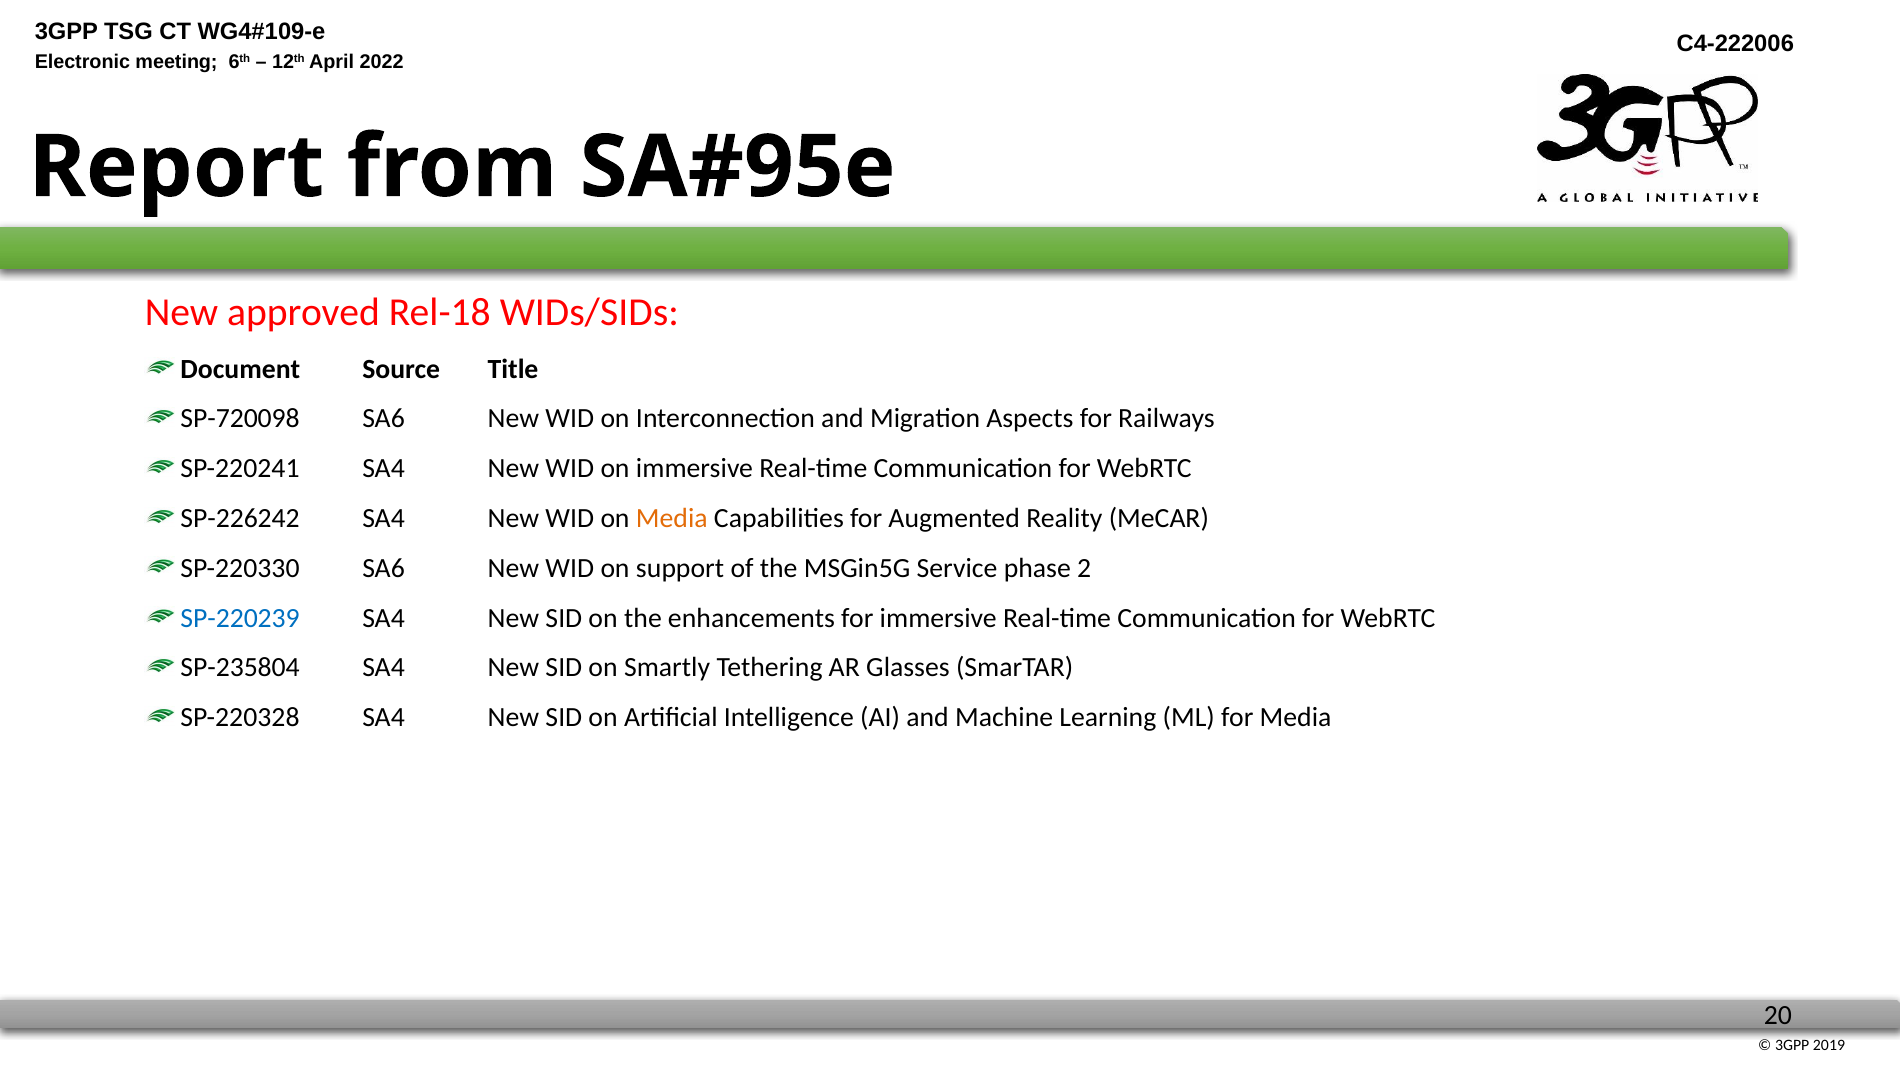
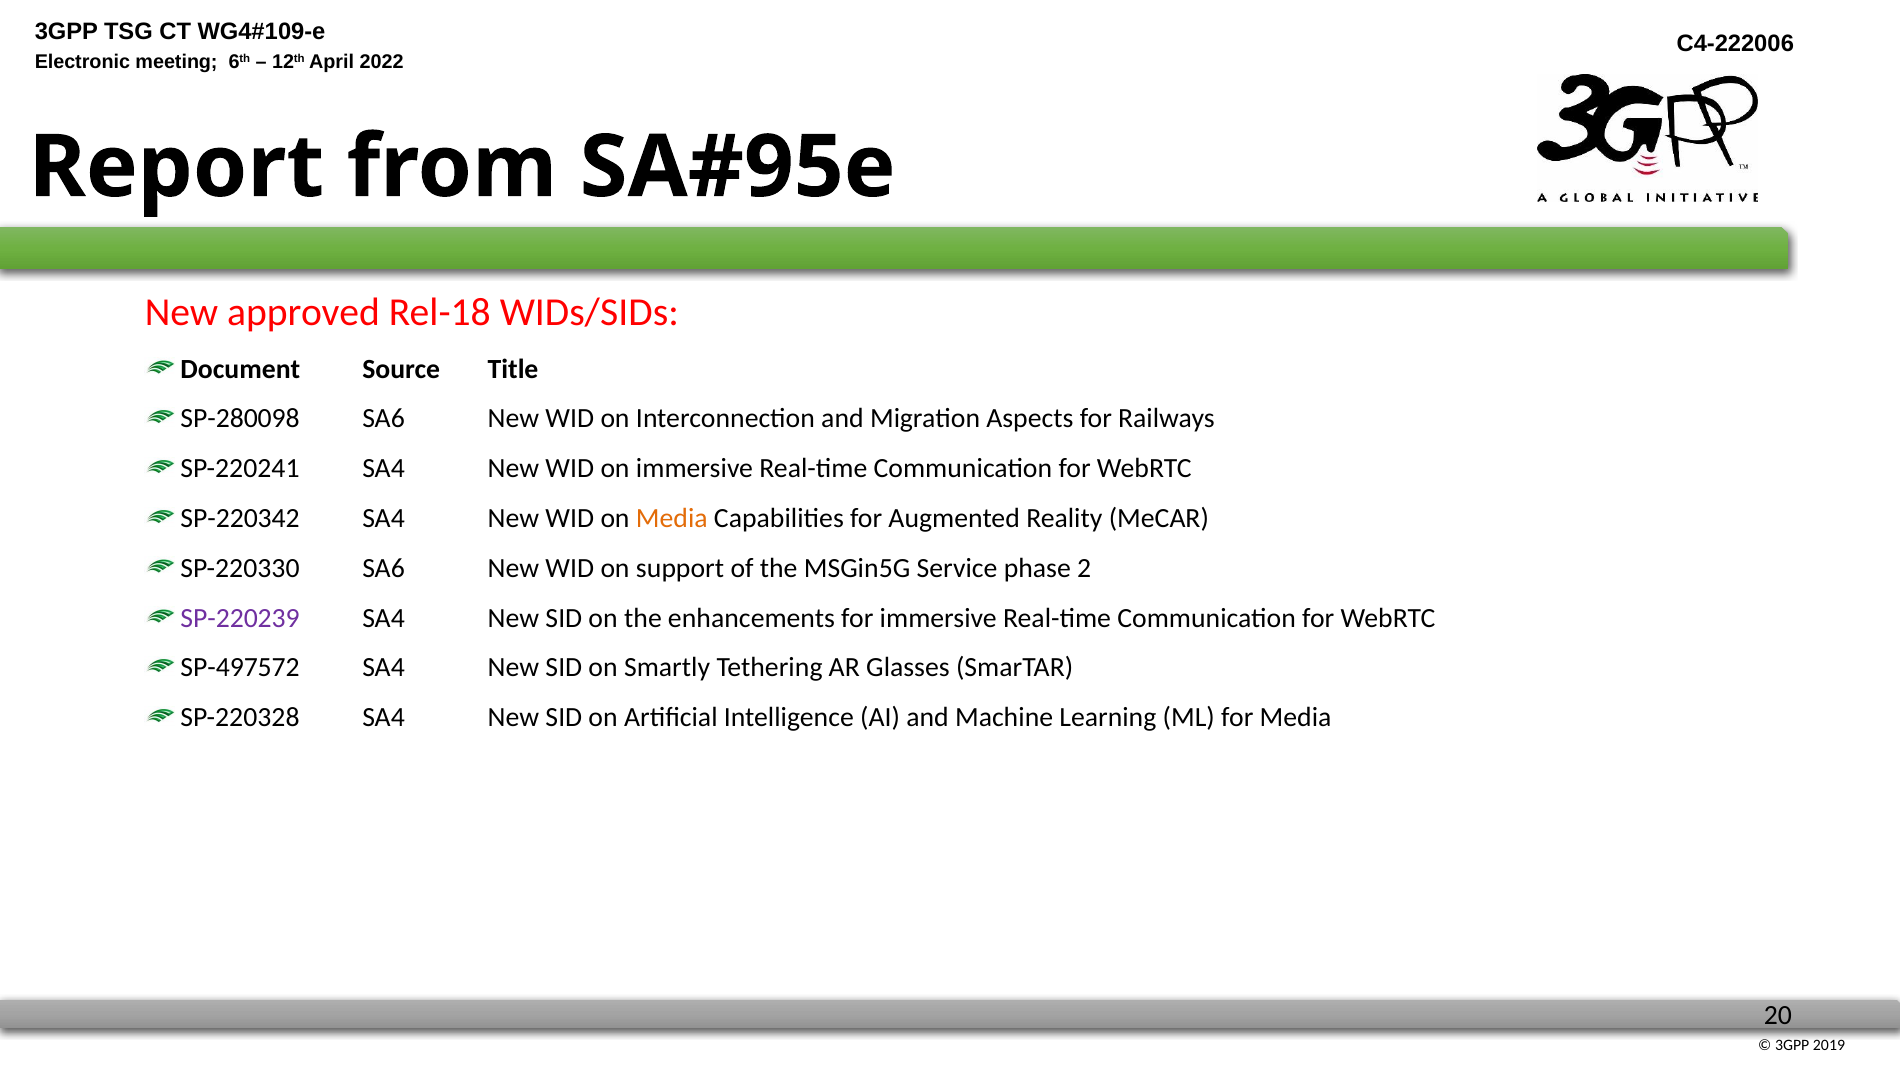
SP-720098: SP-720098 -> SP-280098 (240, 419)
SP-226242: SP-226242 -> SP-220342 (240, 518)
SP-220239 colour: blue -> purple (240, 618)
SP-235804: SP-235804 -> SP-497572 (240, 668)
